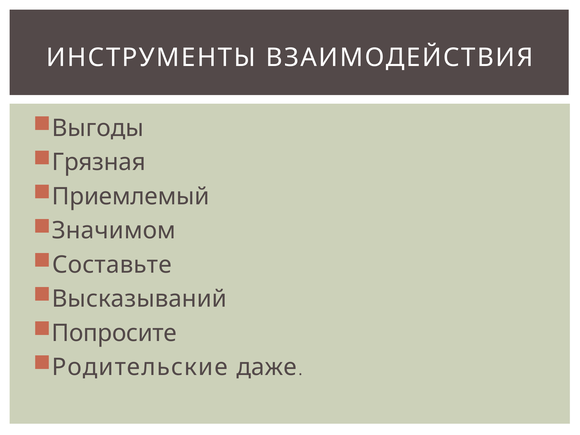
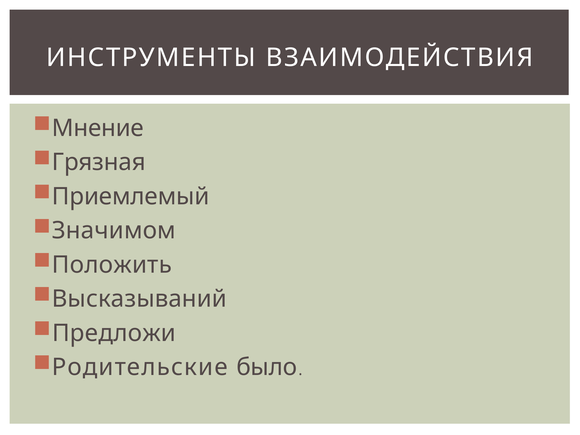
Выгоды: Выгоды -> Мнение (98, 128)
Составьте: Составьте -> Положить (112, 265)
Попросите: Попросите -> Предложи (114, 333)
даже: даже -> было (267, 367)
